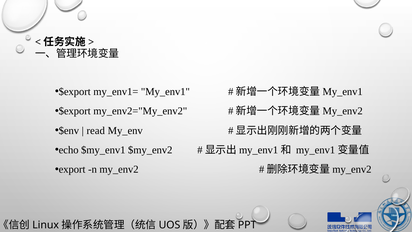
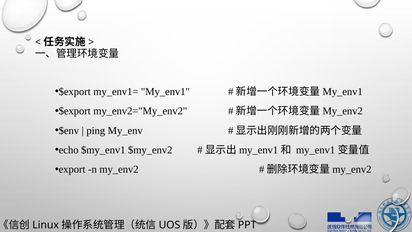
read: read -> ping (96, 131)
